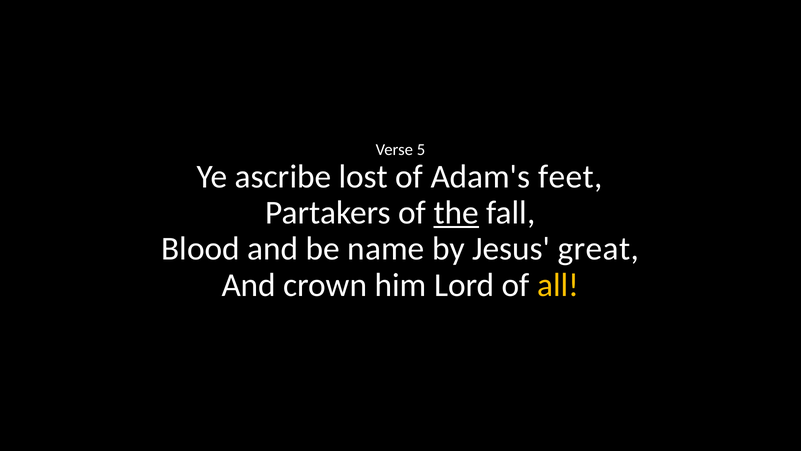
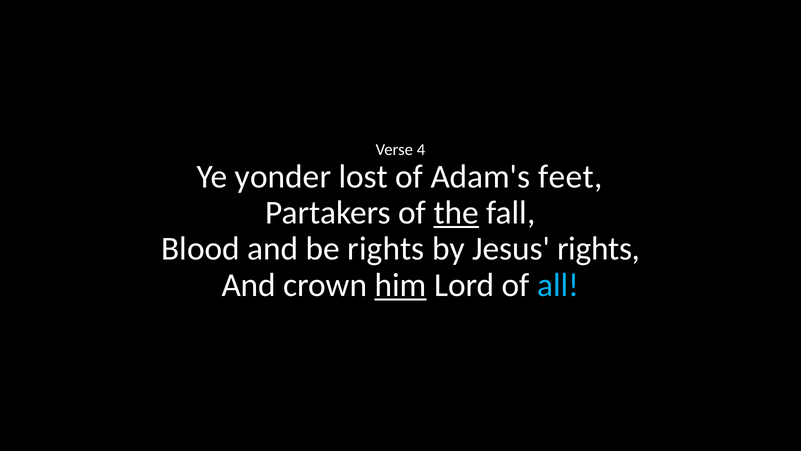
5: 5 -> 4 (421, 150)
ascribe: ascribe -> yonder (283, 177)
be name: name -> rights (386, 249)
Jesus great: great -> rights (599, 249)
him underline: none -> present (401, 285)
all colour: yellow -> light blue (558, 285)
